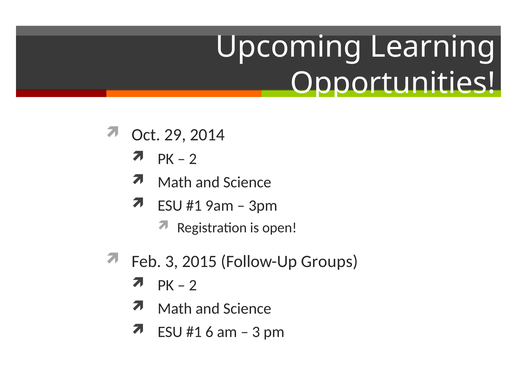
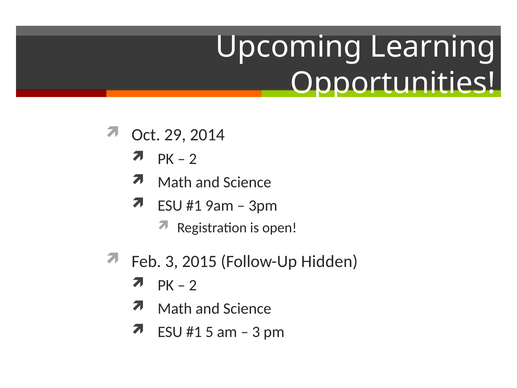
Groups: Groups -> Hidden (329, 261)
6: 6 -> 5 (209, 332)
